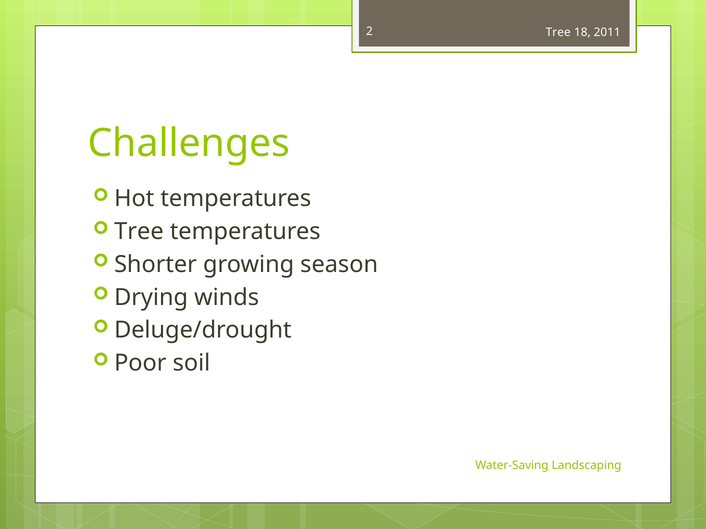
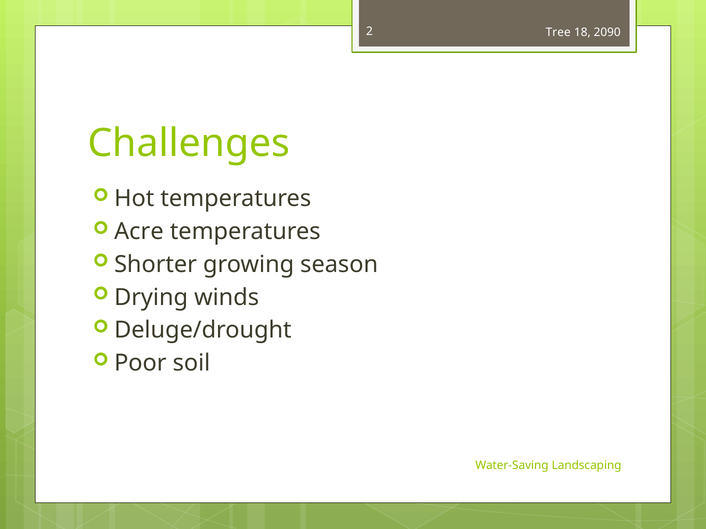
2011: 2011 -> 2090 (607, 32)
Tree: Tree -> Acre (139, 232)
